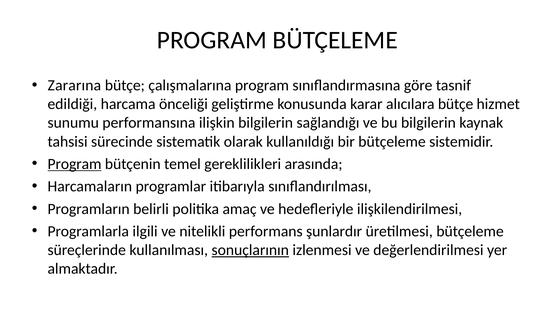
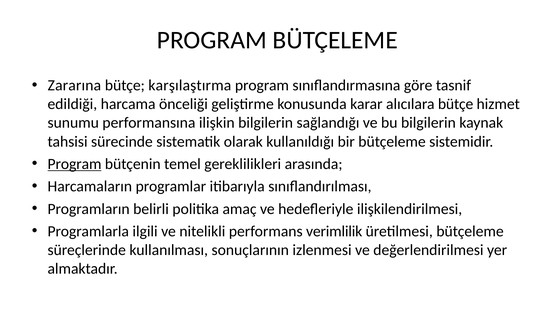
çalışmalarına: çalışmalarına -> karşılaştırma (190, 85)
şunlardır: şunlardır -> verimlilik (334, 231)
sonuçlarının underline: present -> none (250, 250)
